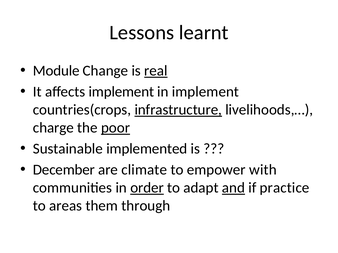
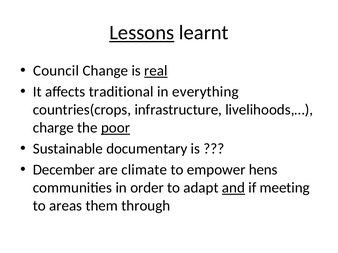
Lessons underline: none -> present (142, 33)
Module: Module -> Council (56, 71)
affects implement: implement -> traditional (121, 92)
in implement: implement -> everything (205, 92)
infrastructure underline: present -> none (178, 110)
implemented: implemented -> documentary (147, 149)
with: with -> hens (263, 170)
order underline: present -> none (147, 188)
practice: practice -> meeting (285, 188)
